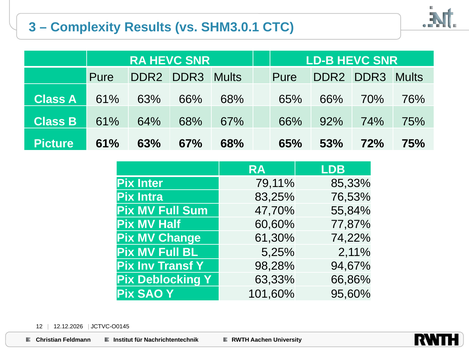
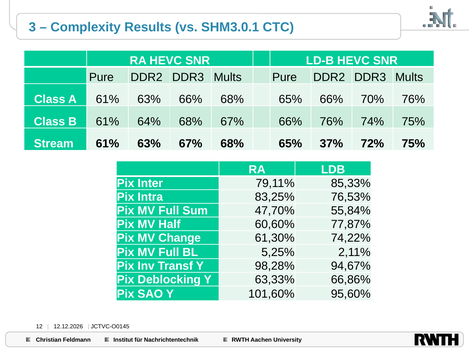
66% 92%: 92% -> 76% (331, 121)
Picture: Picture -> Stream (54, 144)
53%: 53% -> 37% (331, 144)
